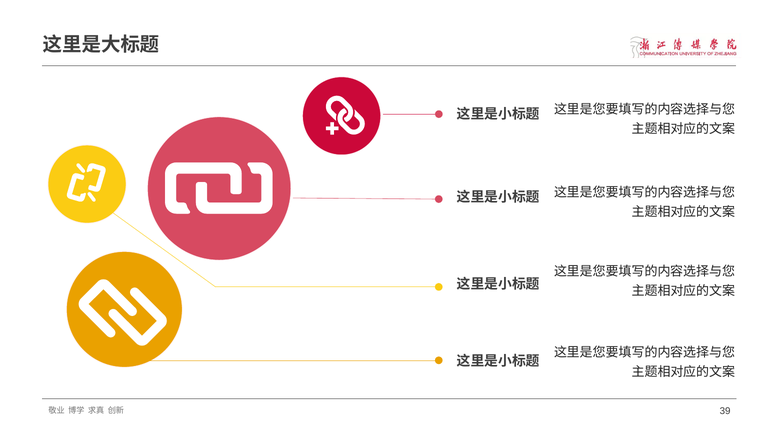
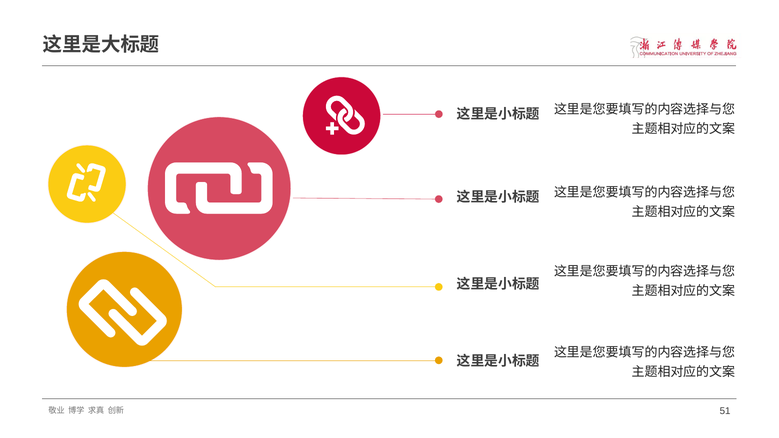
39: 39 -> 51 (725, 411)
